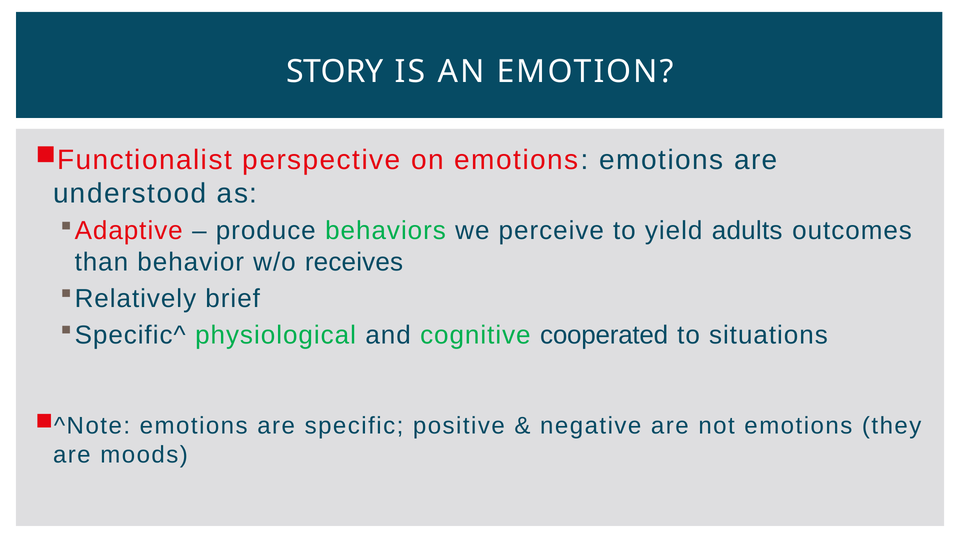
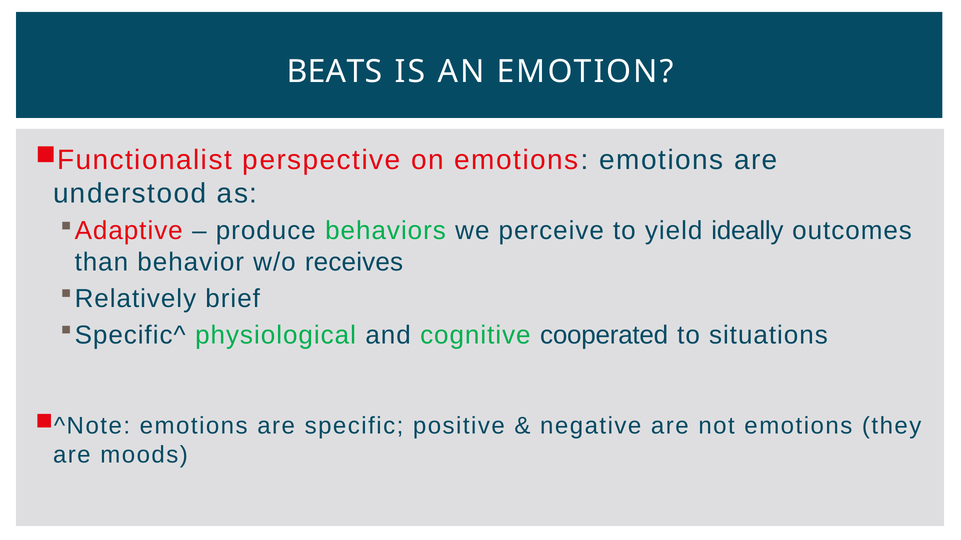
STORY: STORY -> BEATS (335, 72)
adults: adults -> ideally (747, 231)
